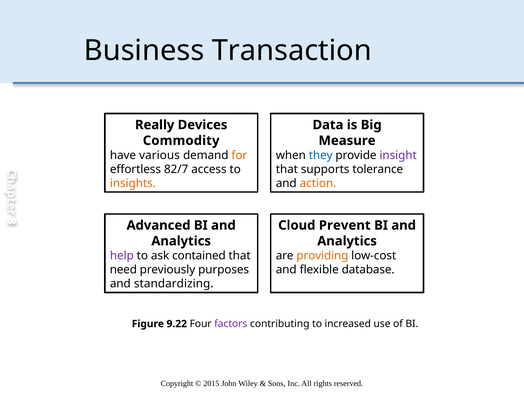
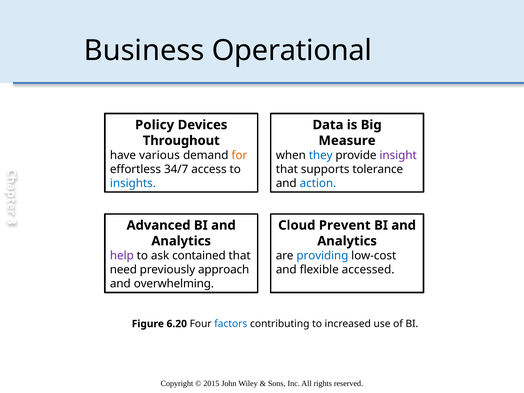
Transaction: Transaction -> Operational (292, 51)
Really: Really -> Policy (155, 125)
Commodity: Commodity -> Throughout (181, 141)
82/7: 82/7 -> 34/7 (176, 169)
insights colour: orange -> blue (133, 183)
action colour: orange -> blue (318, 183)
providing colour: orange -> blue (322, 256)
purposes: purposes -> approach (224, 270)
database: database -> accessed (368, 270)
standardizing: standardizing -> overwhelming (174, 284)
9.22: 9.22 -> 6.20 (177, 324)
factors colour: purple -> blue (231, 324)
